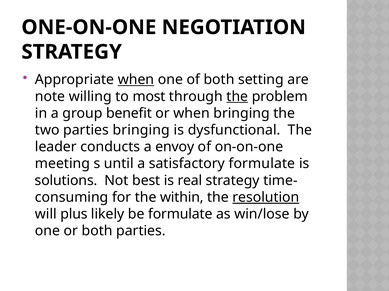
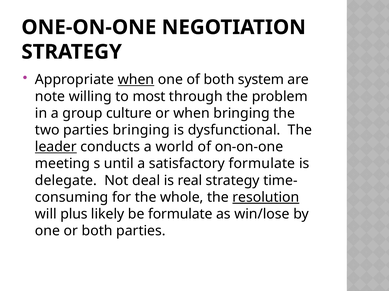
setting: setting -> system (261, 80)
the underline: present -> none (237, 97)
benefit: benefit -> culture (129, 113)
leader underline: none -> present (56, 147)
envoy: envoy -> world (175, 147)
solutions: solutions -> delegate (66, 181)
best: best -> deal (146, 181)
within: within -> whole (182, 198)
